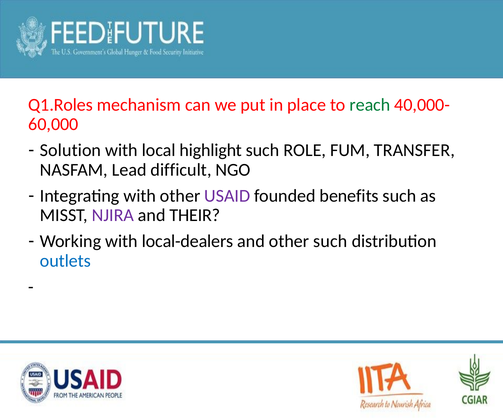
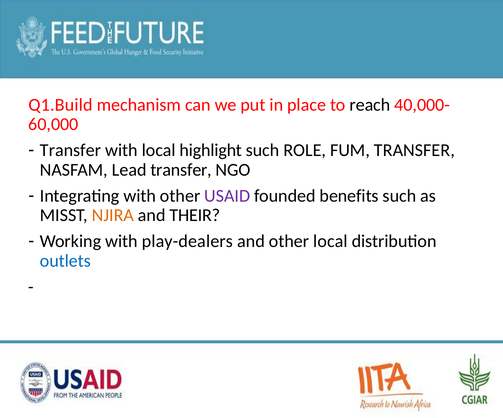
Q1.Roles: Q1.Roles -> Q1.Build (60, 105)
reach colour: green -> black (370, 105)
Solution: Solution -> Transfer (71, 150)
Lead difficult: difficult -> transfer (181, 170)
NJIRA colour: purple -> orange (113, 215)
local-dealers: local-dealers -> play-dealers (187, 241)
other such: such -> local (330, 241)
